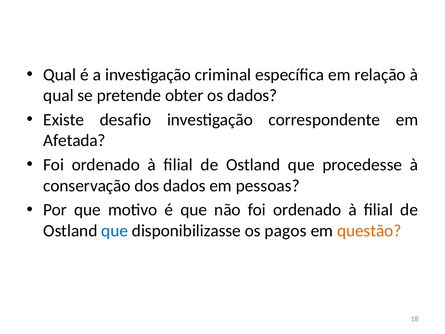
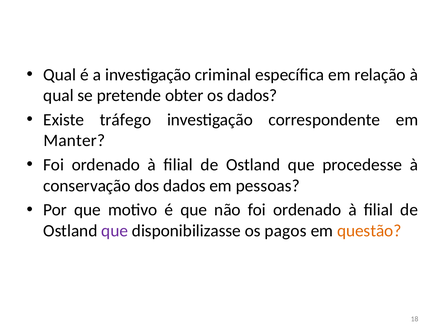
desafio: desafio -> tráfego (125, 120)
Afetada: Afetada -> Manter (74, 140)
que colour: blue -> purple (115, 231)
